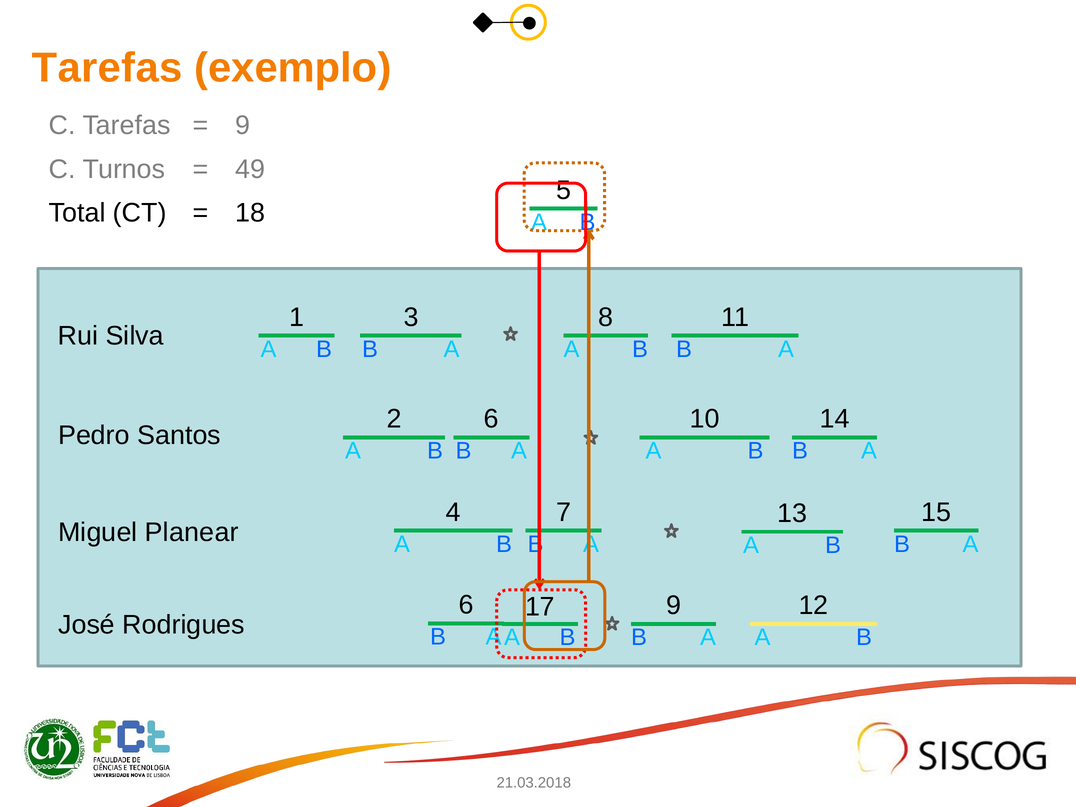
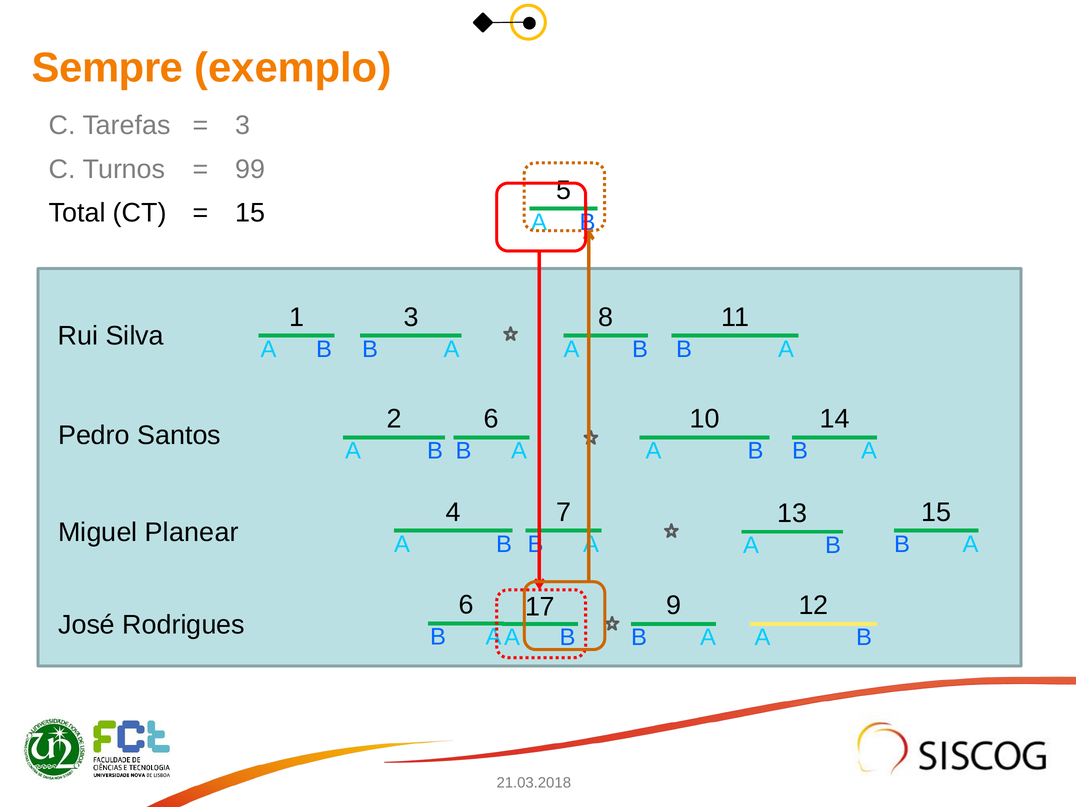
Tarefas: Tarefas -> Sempre (108, 68)
9: 9 -> 3 (243, 126)
49: 49 -> 99 (250, 169)
18: 18 -> 15 (250, 213)
